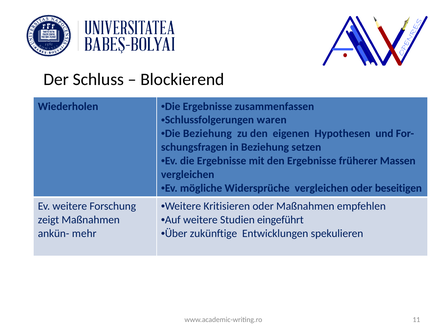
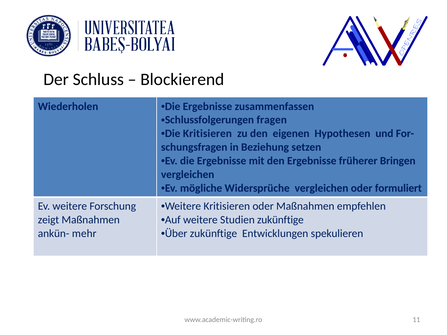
waren: waren -> fragen (272, 120)
Die Beziehung: Beziehung -> Kritisieren (207, 134)
Massen: Massen -> Bringen (398, 161)
beseitigen: beseitigen -> formuliert (398, 188)
Studien eingeführt: eingeführt -> zukünftige (280, 220)
